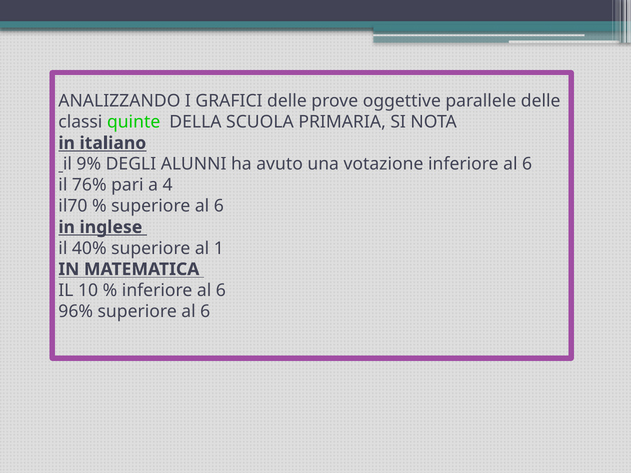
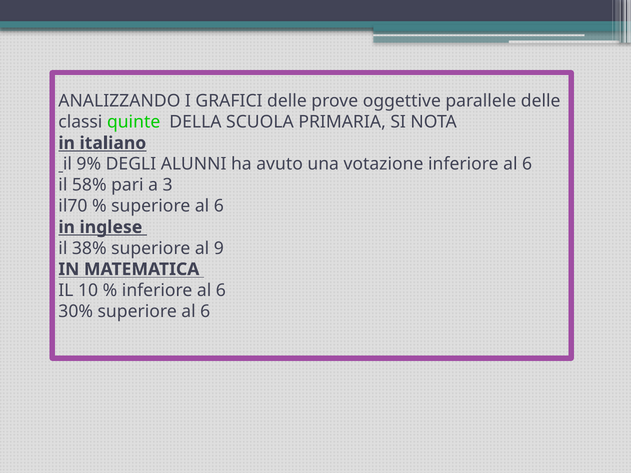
76%: 76% -> 58% (89, 185)
4: 4 -> 3 (168, 185)
40%: 40% -> 38% (89, 248)
1: 1 -> 9 (219, 248)
96%: 96% -> 30% (76, 312)
